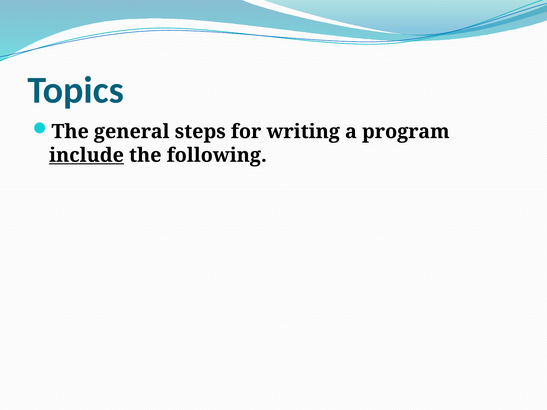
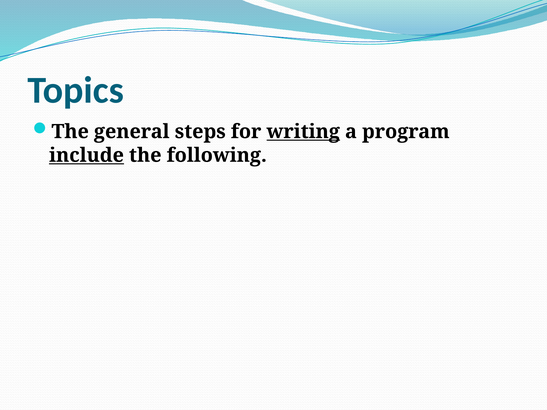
writing underline: none -> present (303, 132)
